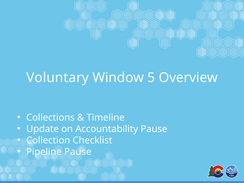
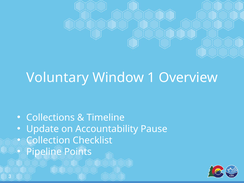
5: 5 -> 1 (151, 78)
Pipeline Pause: Pause -> Points (78, 152)
